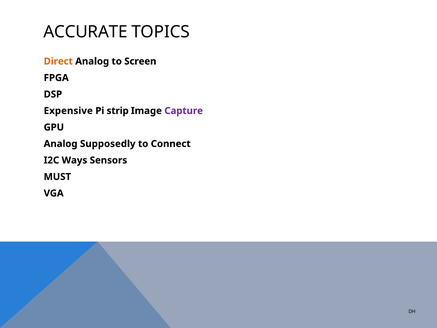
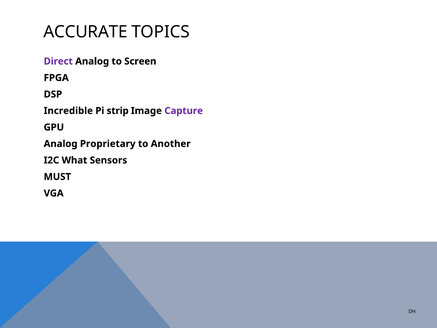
Direct colour: orange -> purple (58, 61)
Expensive: Expensive -> Incredible (68, 111)
Supposedly: Supposedly -> Proprietary (108, 144)
Connect: Connect -> Another (171, 144)
Ways: Ways -> What (74, 160)
